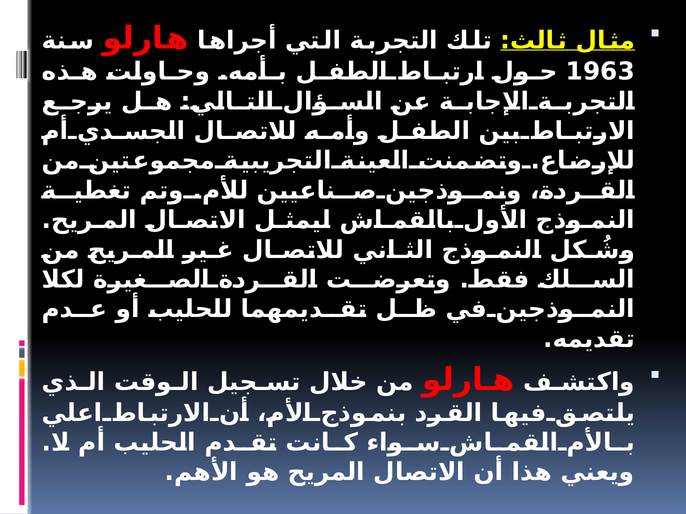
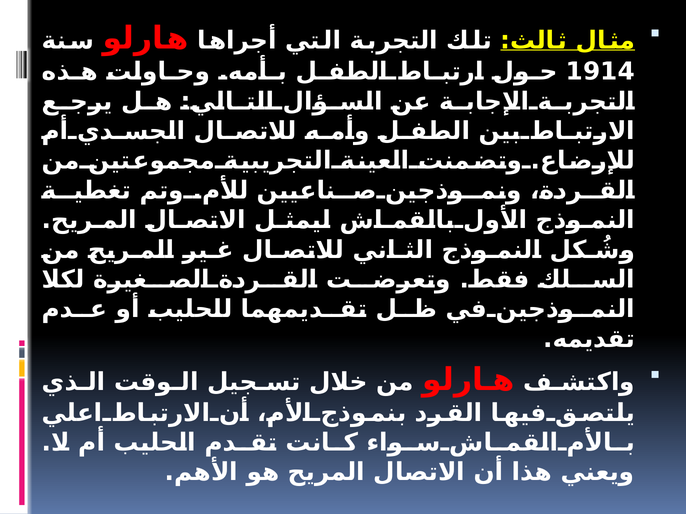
1963: 1963 -> 1914 (600, 72)
